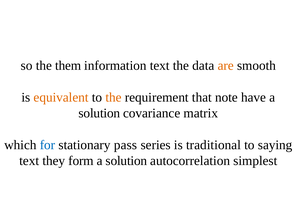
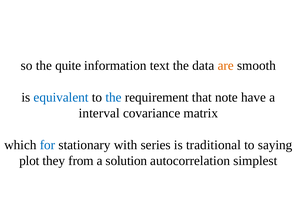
them: them -> quite (68, 65)
equivalent colour: orange -> blue (61, 97)
the colour: orange -> blue (114, 97)
solution: solution -> interval (99, 113)
pass: pass -> with (126, 145)
text: text -> plot (29, 161)
form: form -> from (81, 161)
